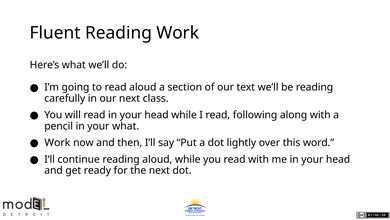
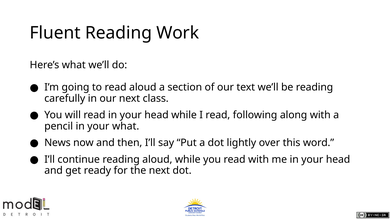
Work: Work -> News (57, 142)
